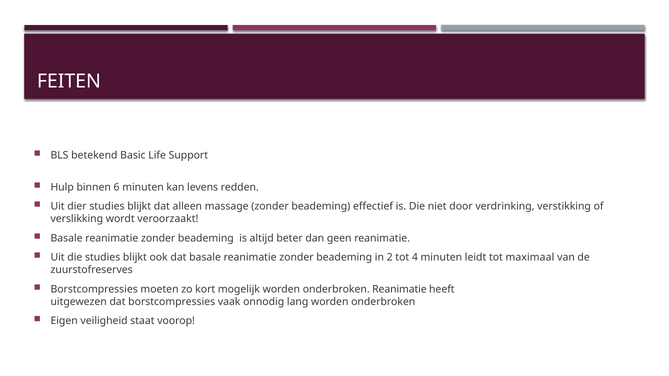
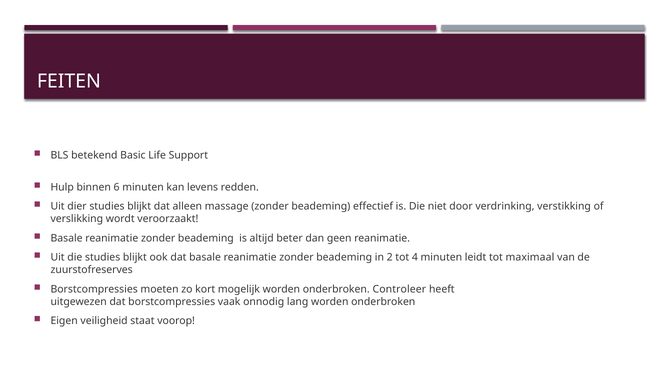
onderbroken Reanimatie: Reanimatie -> Controleer (399, 289)
